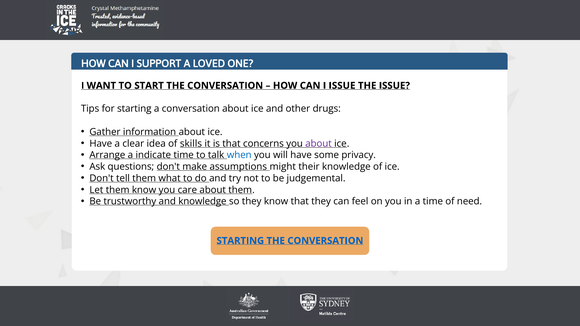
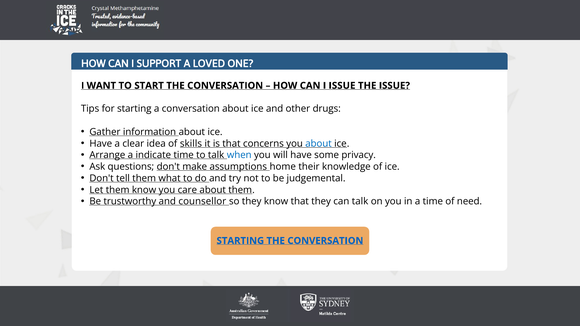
about colour: purple -> blue (319, 144)
might: might -> home (283, 167)
and knowledge: knowledge -> counsellor (202, 202)
can feel: feel -> talk (360, 202)
